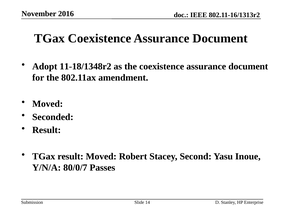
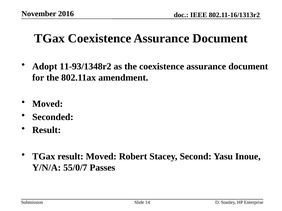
11-18/1348r2: 11-18/1348r2 -> 11-93/1348r2 (85, 66)
80/0/7: 80/0/7 -> 55/0/7 (75, 168)
